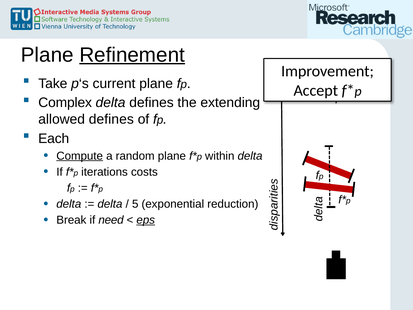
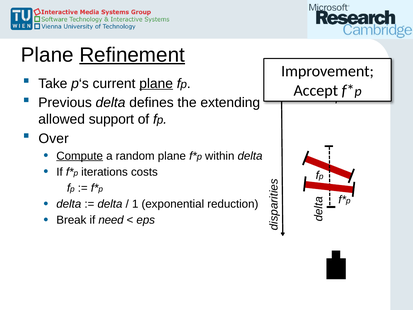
plane underline: none -> present (156, 83)
Complex: Complex -> Previous (65, 103)
allowed defines: defines -> support (111, 119)
Each: Each -> Over (54, 138)
5: 5 -> 1 (135, 204)
eps underline: present -> none (146, 220)
